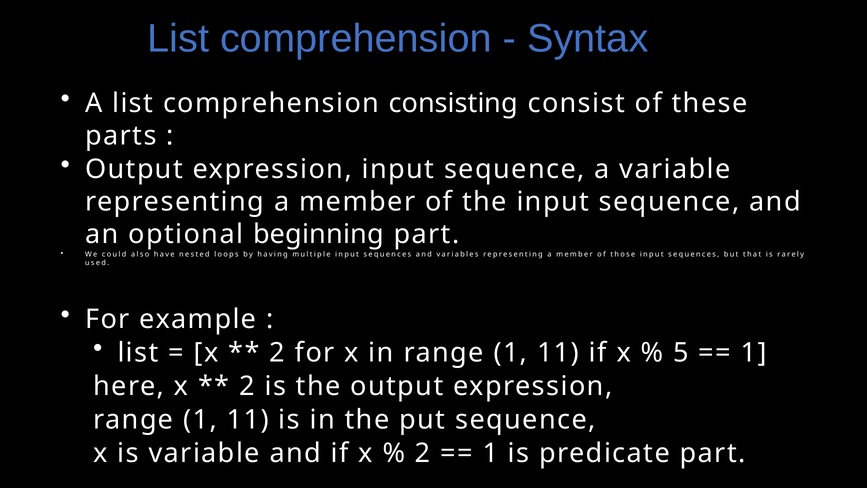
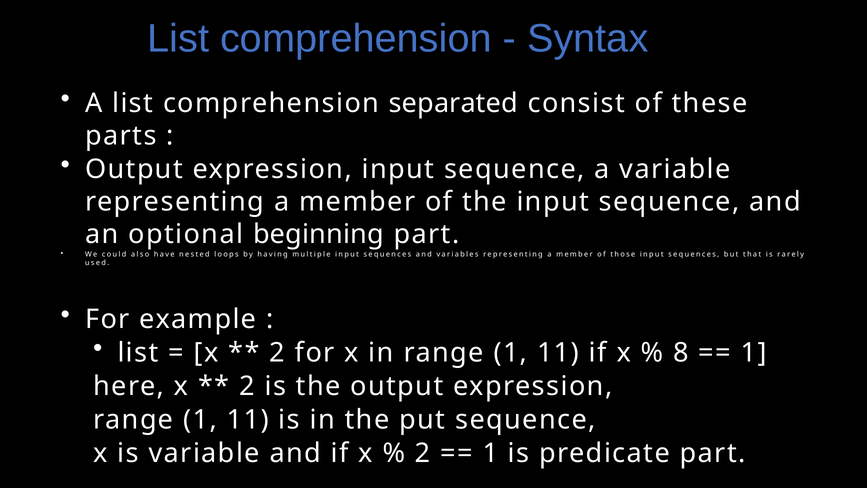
consisting: consisting -> separated (453, 103)
5: 5 -> 8 (681, 353)
